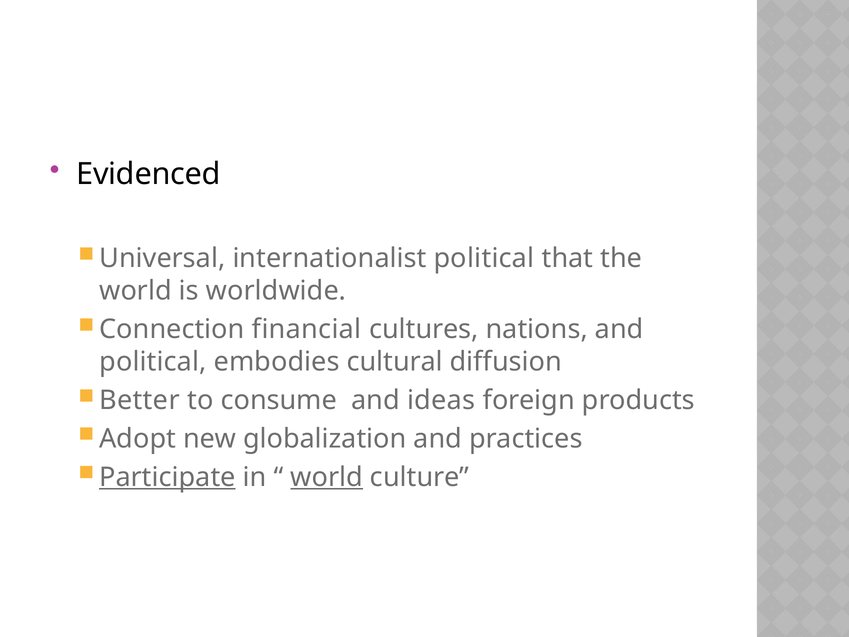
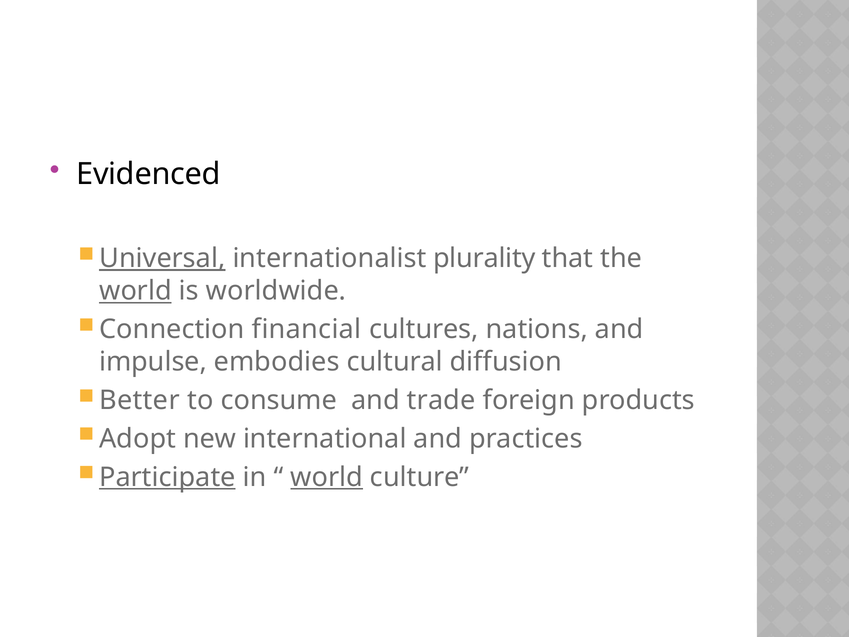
Universal underline: none -> present (162, 258)
internationalist political: political -> plurality (484, 258)
world underline: none -> present (135, 291)
political: political -> impulse (153, 362)
ideas: ideas -> trade (441, 400)
globalization: globalization -> international (325, 439)
